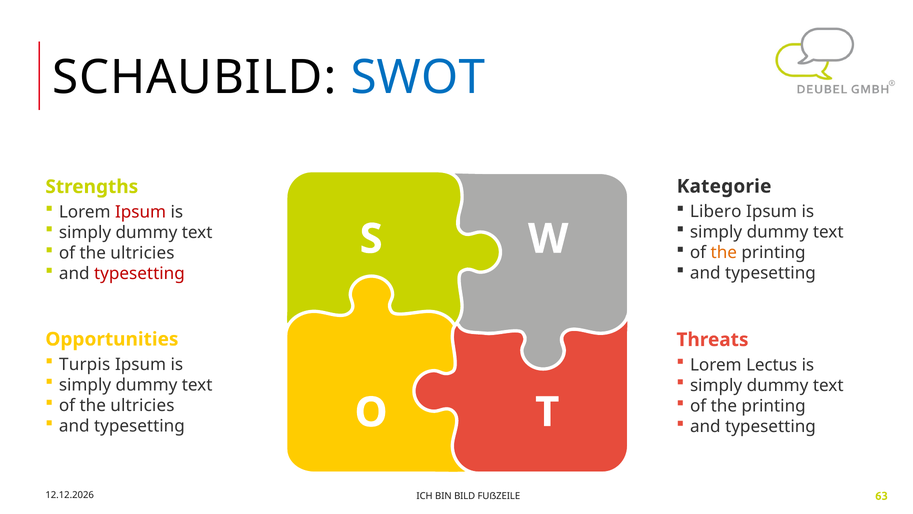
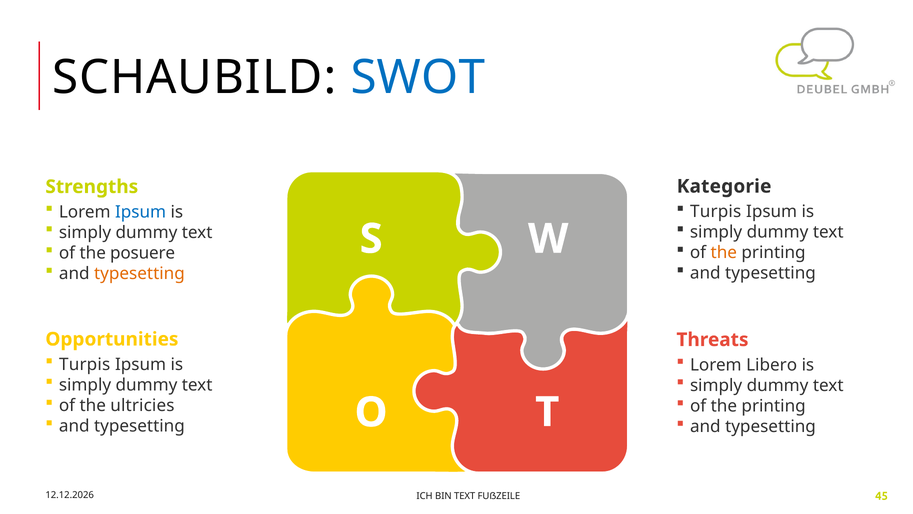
Libero: Libero -> Turpis (716, 211)
Ipsum colour: red -> blue (141, 212)
ultricies: ultricies -> posuere (143, 253)
typesetting colour: red -> orange (139, 273)
Lectus: Lectus -> Libero (772, 365)
63: 63 -> 45 (882, 496)
BIN BILD: BILD -> TEXT (465, 495)
